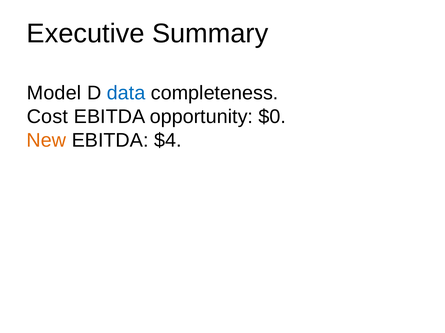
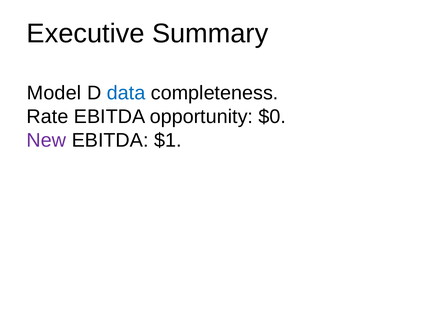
Cost: Cost -> Rate (48, 117)
New colour: orange -> purple (46, 141)
$4: $4 -> $1 (168, 141)
